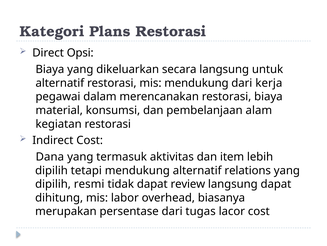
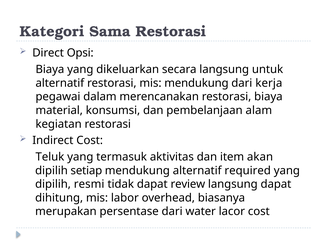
Plans: Plans -> Sama (110, 32)
Dana: Dana -> Teluk (50, 156)
lebih: lebih -> akan (260, 156)
tetapi: tetapi -> setiap (86, 170)
relations: relations -> required (248, 170)
tugas: tugas -> water (201, 211)
